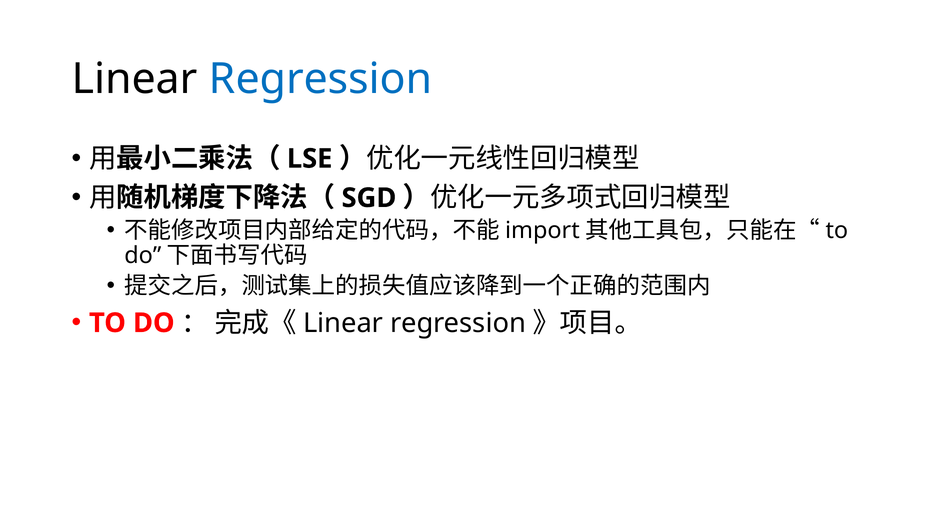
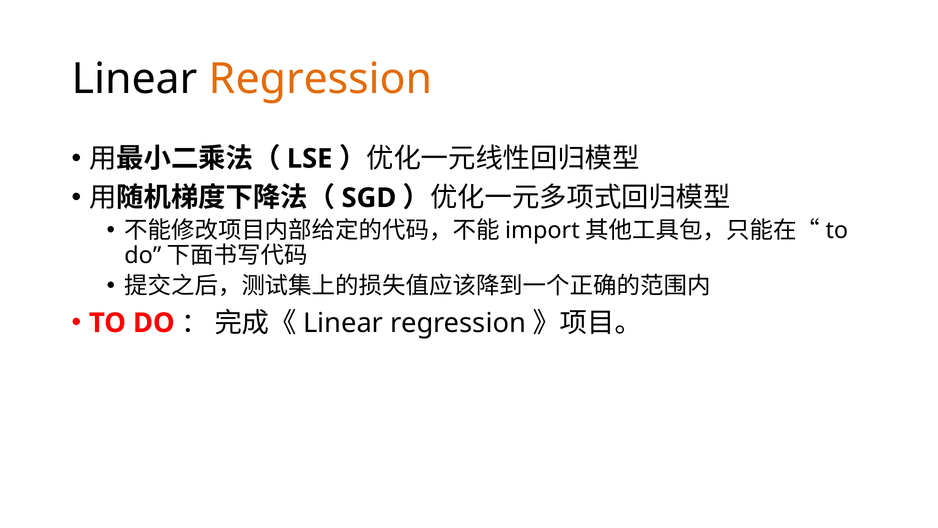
Regression colour: blue -> orange (321, 79)
